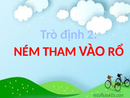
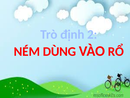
THAM: THAM -> DÙNG (59, 51)
